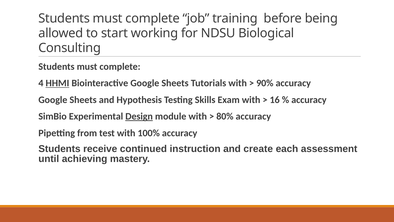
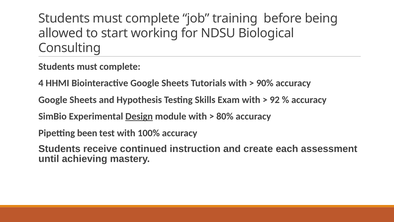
HHMI underline: present -> none (57, 83)
16: 16 -> 92 (275, 100)
from: from -> been (87, 133)
